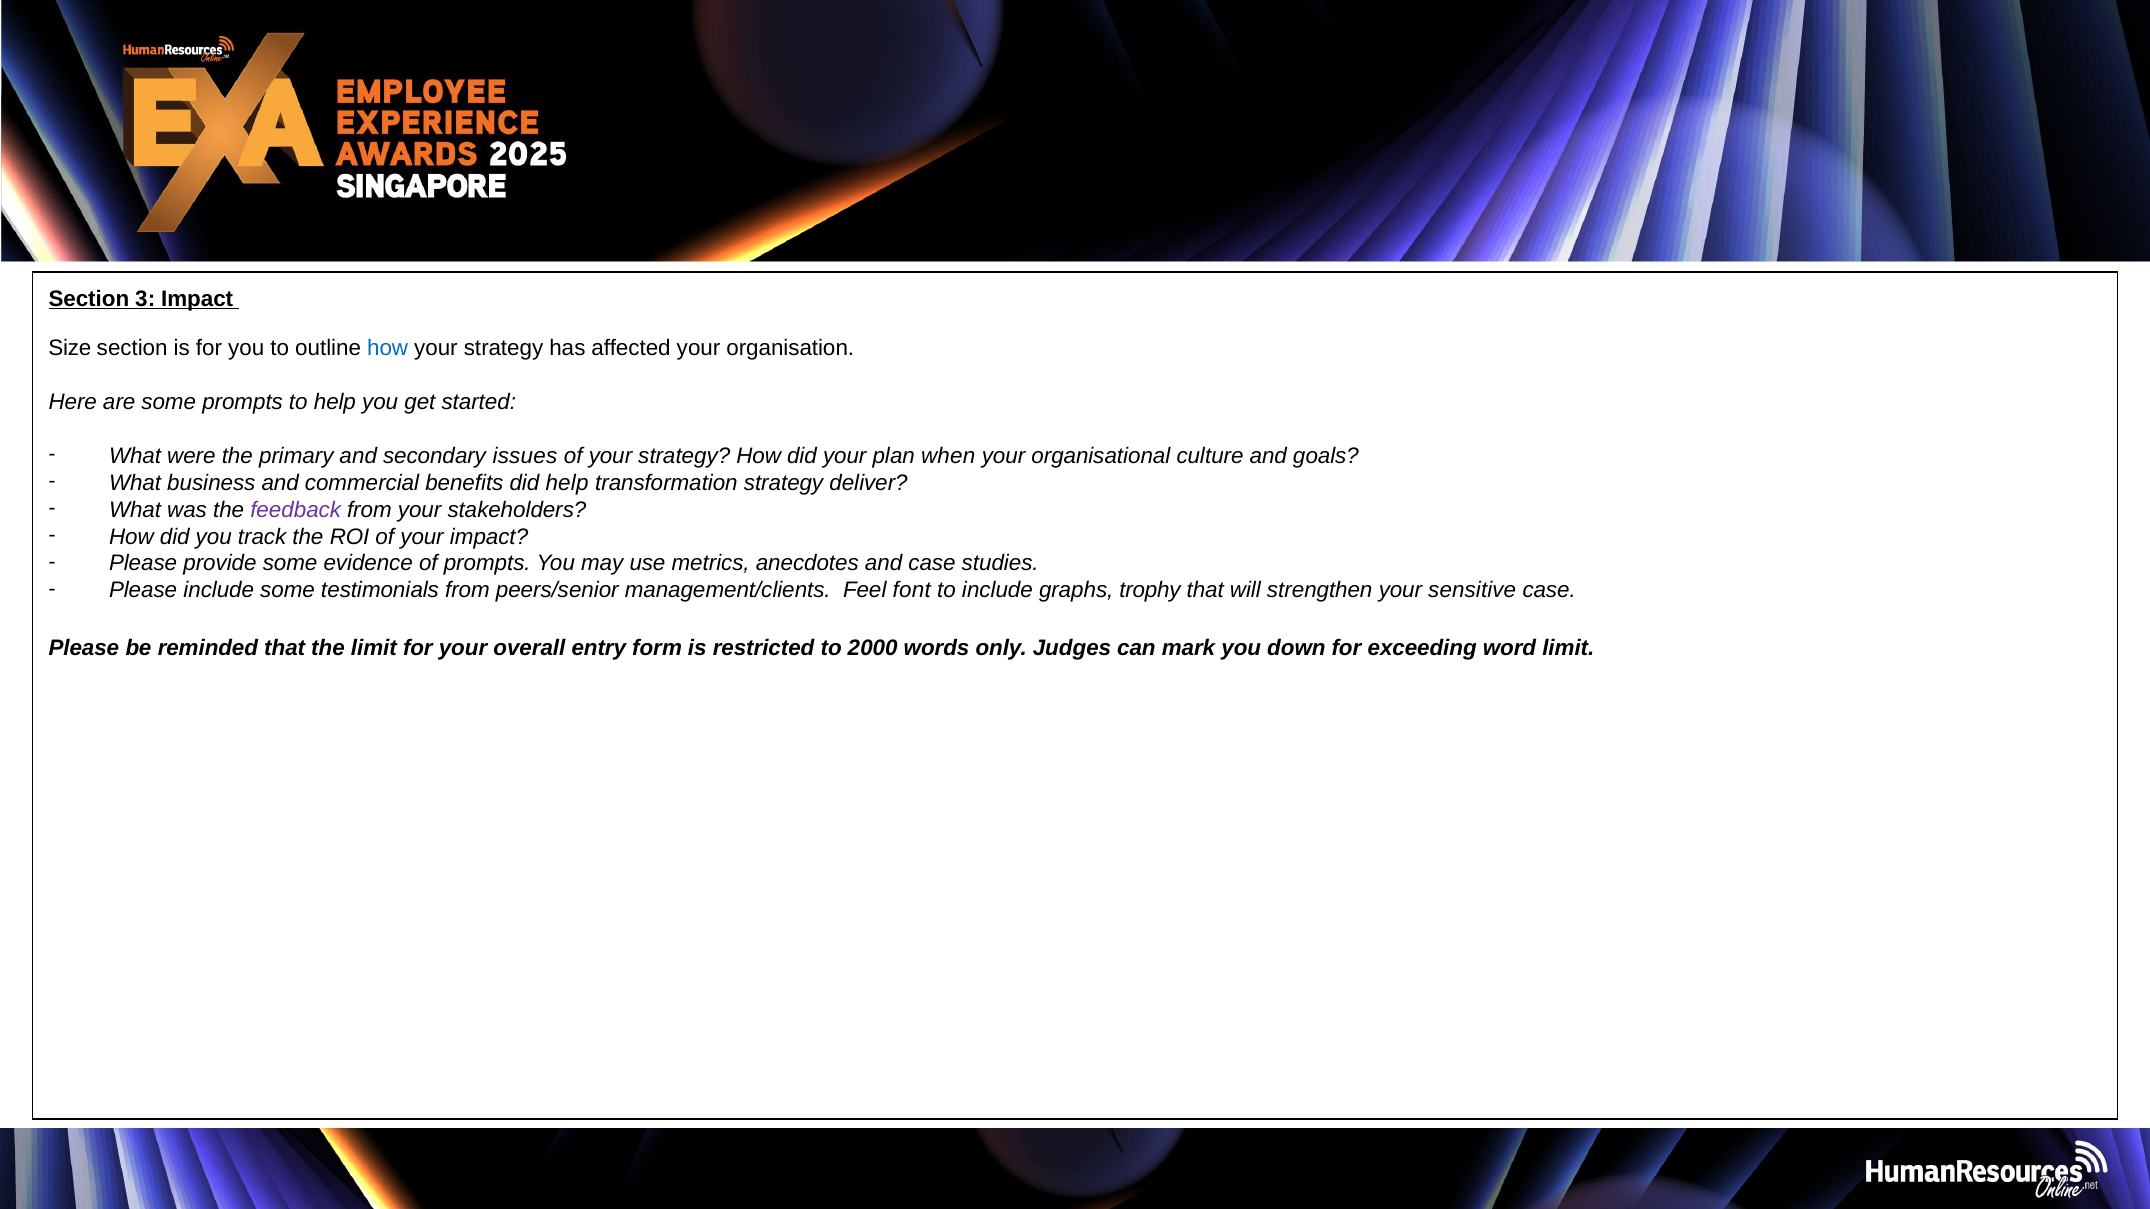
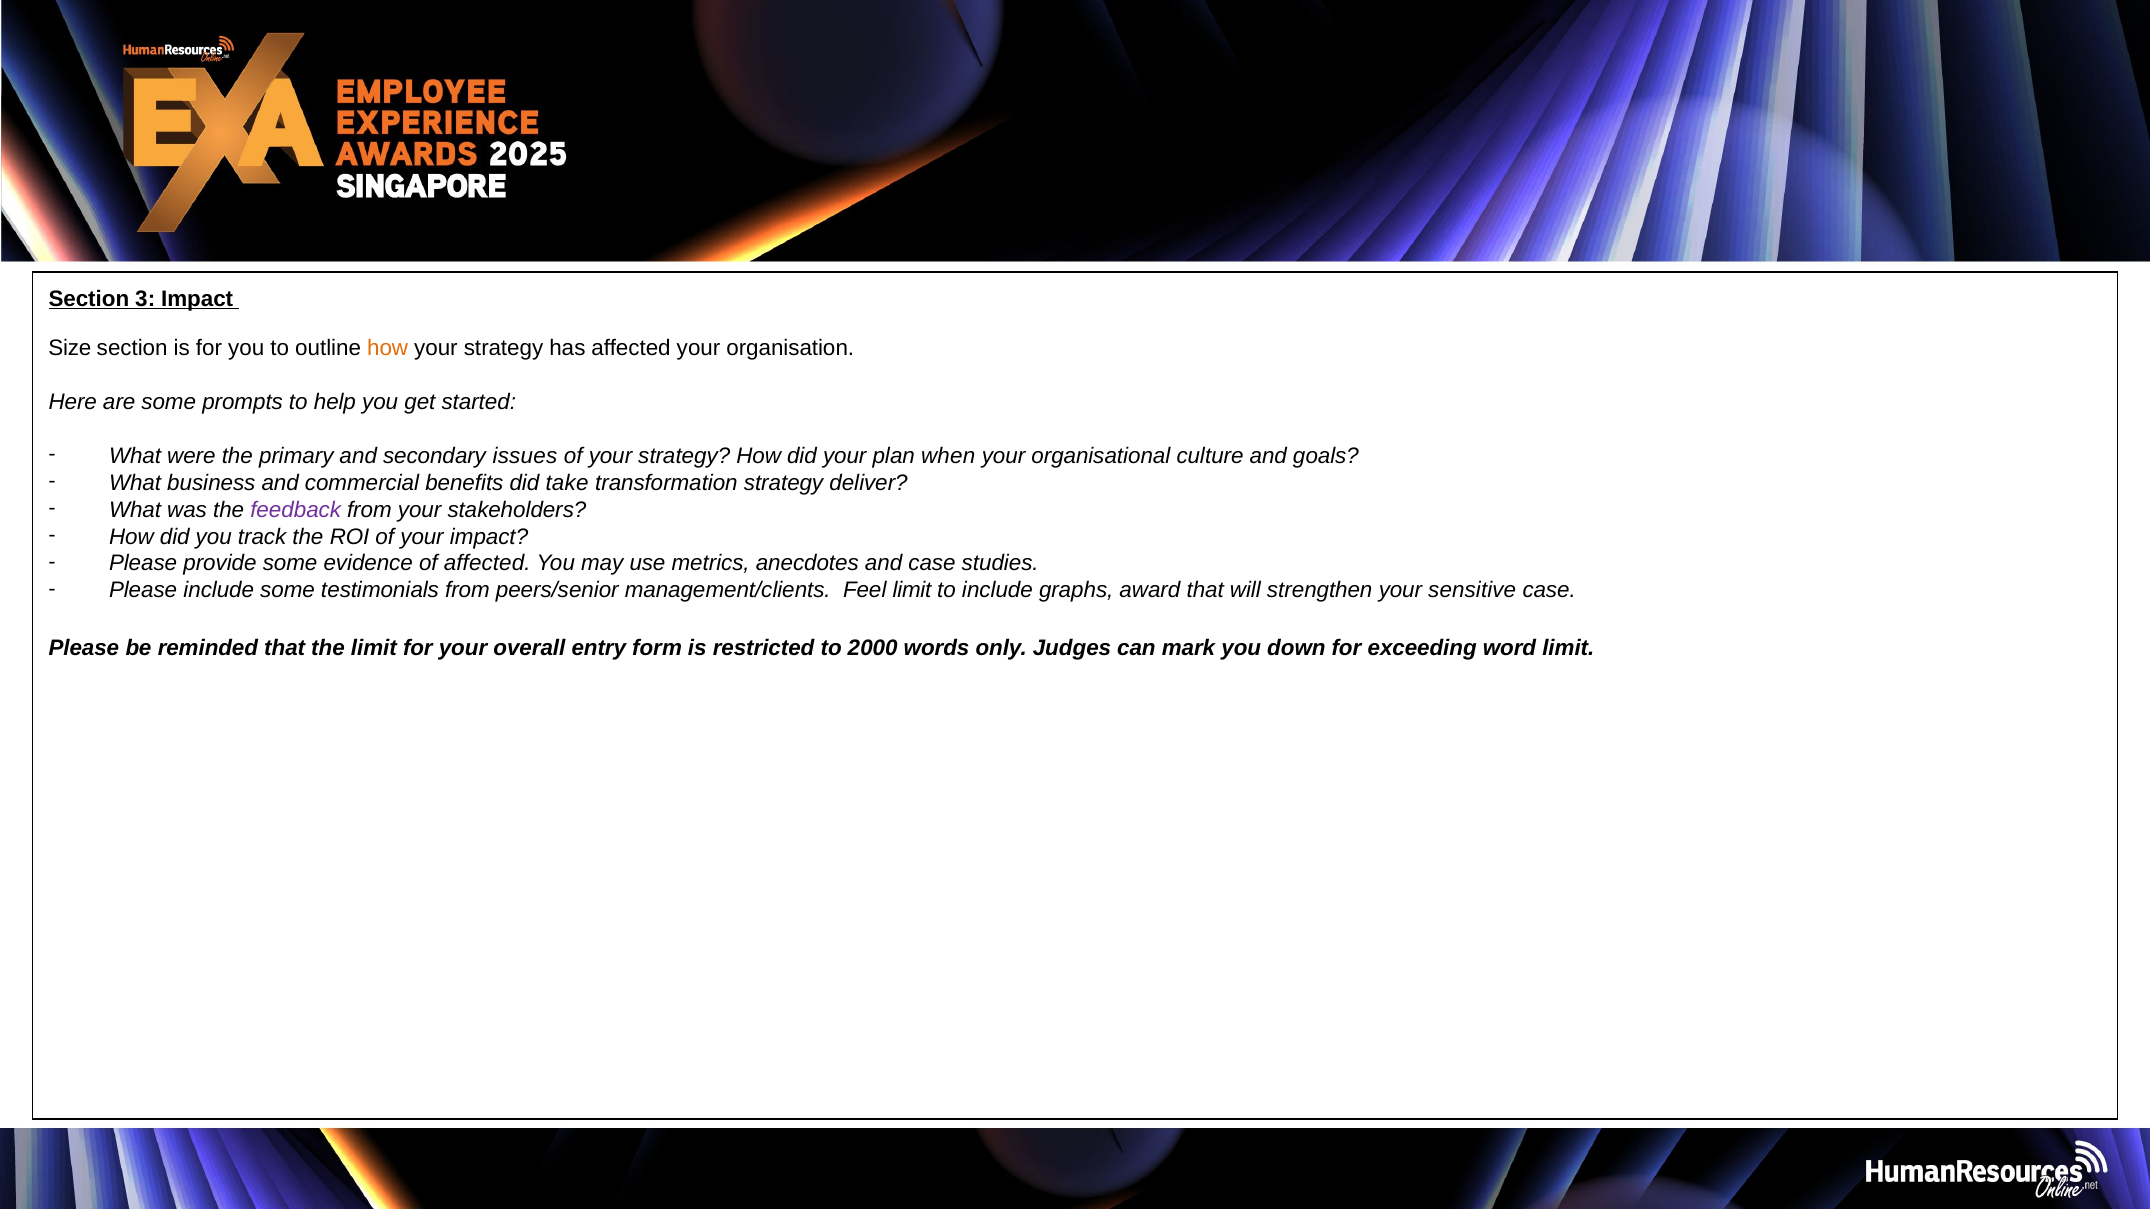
how colour: blue -> orange (388, 348)
did help: help -> take (567, 483)
of prompts: prompts -> affected (487, 564)
Feel font: font -> limit (912, 591)
trophy: trophy -> award (1150, 591)
